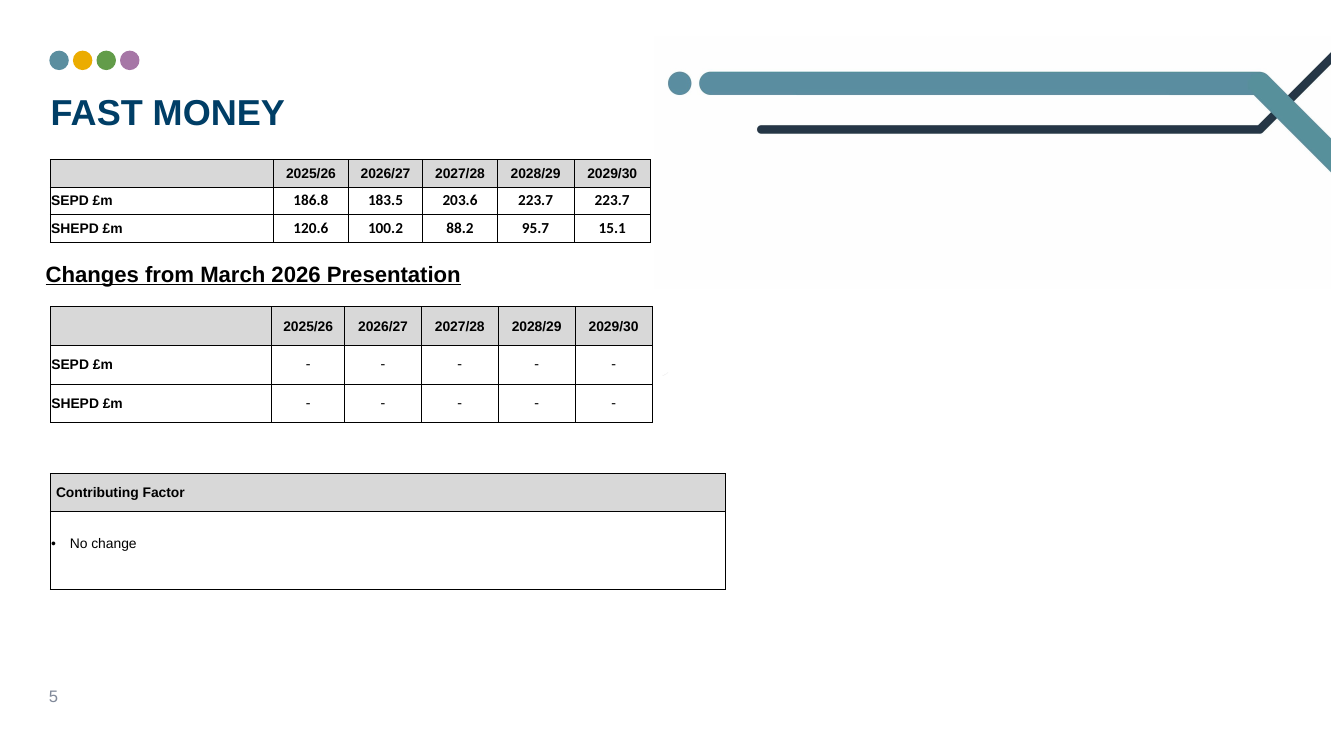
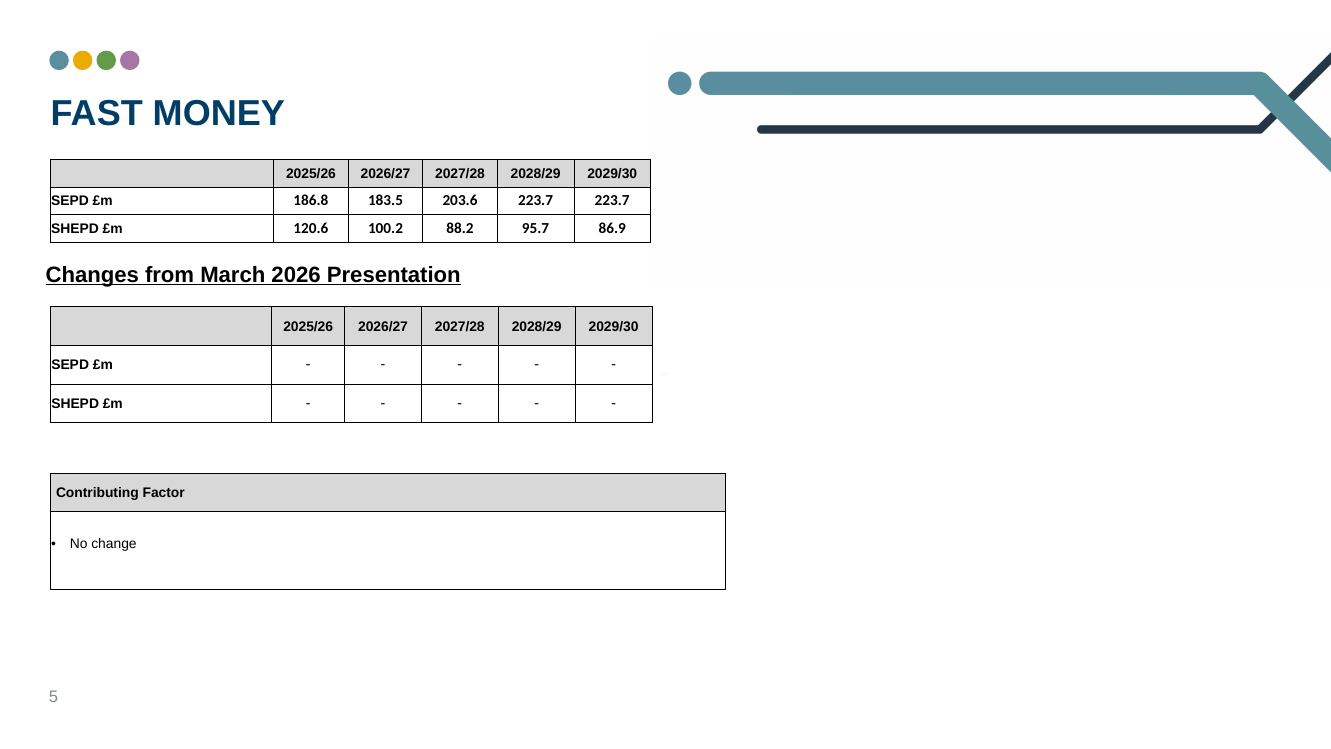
15.1: 15.1 -> 86.9 (612, 228)
